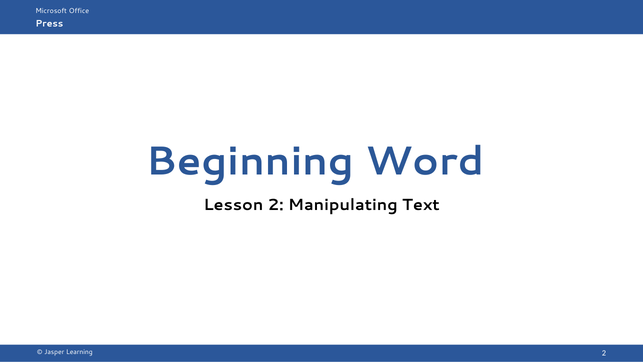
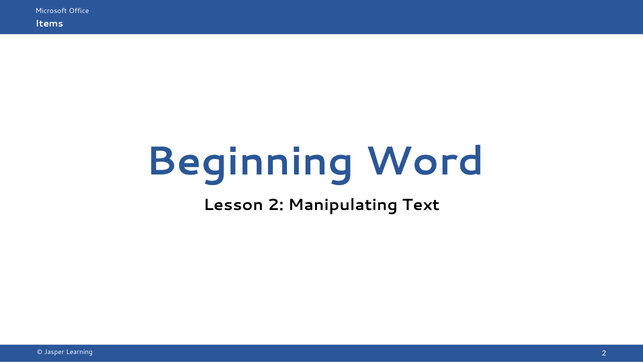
Press: Press -> Items (49, 24)
